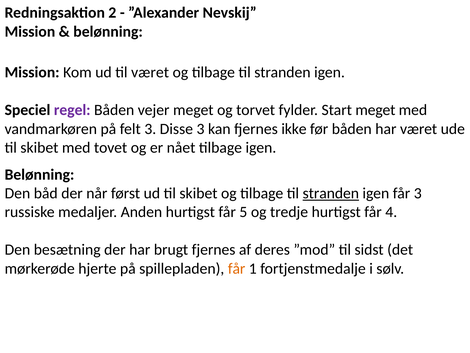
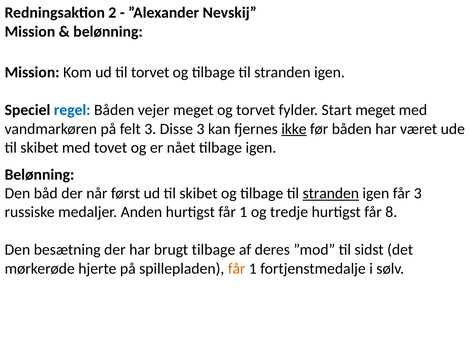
til været: været -> torvet (150, 72)
regel colour: purple -> blue (72, 110)
ikke underline: none -> present (294, 129)
hurtigst får 5: 5 -> 1 (243, 212)
4: 4 -> 8 (391, 212)
brugt fjernes: fjernes -> tilbage (214, 249)
